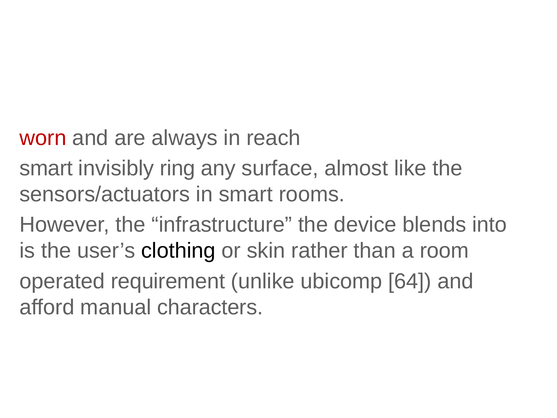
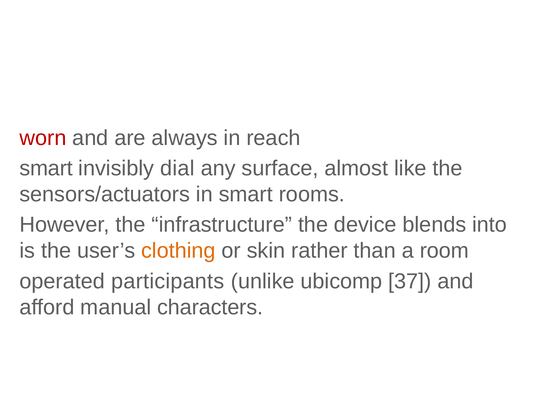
ring: ring -> dial (177, 168)
clothing colour: black -> orange (178, 251)
requirement: requirement -> participants (168, 281)
64: 64 -> 37 (410, 281)
